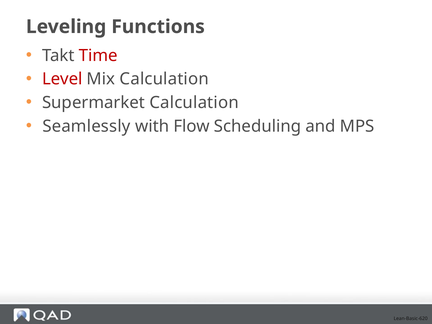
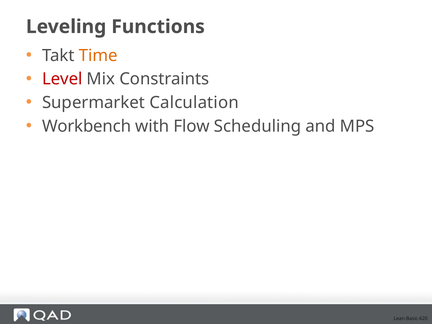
Time colour: red -> orange (98, 56)
Mix Calculation: Calculation -> Constraints (164, 79)
Seamlessly: Seamlessly -> Workbench (87, 126)
